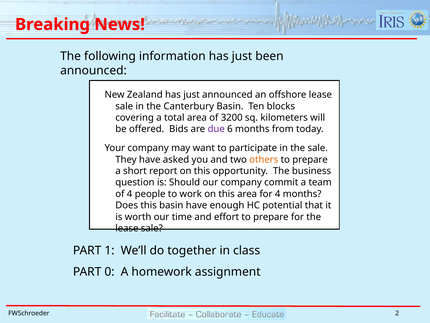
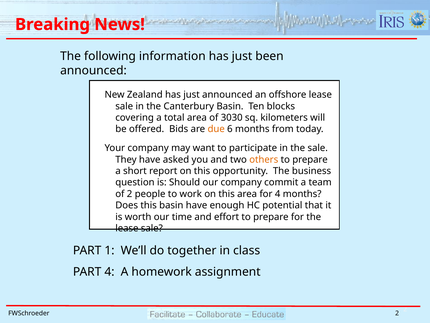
3200: 3200 -> 3030 (232, 118)
due colour: purple -> orange (216, 129)
of 4: 4 -> 2 (130, 194)
PART 0: 0 -> 4 (109, 272)
